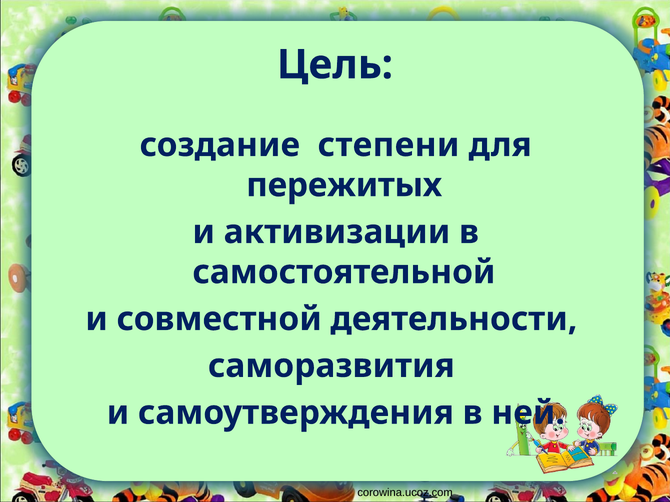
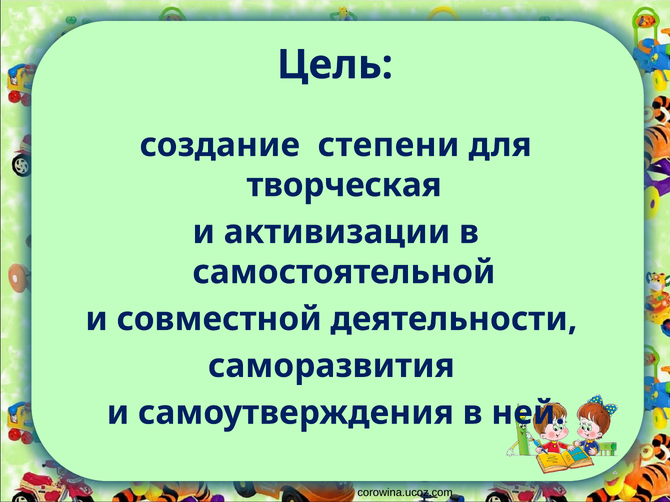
пережитых: пережитых -> творческая (344, 185)
